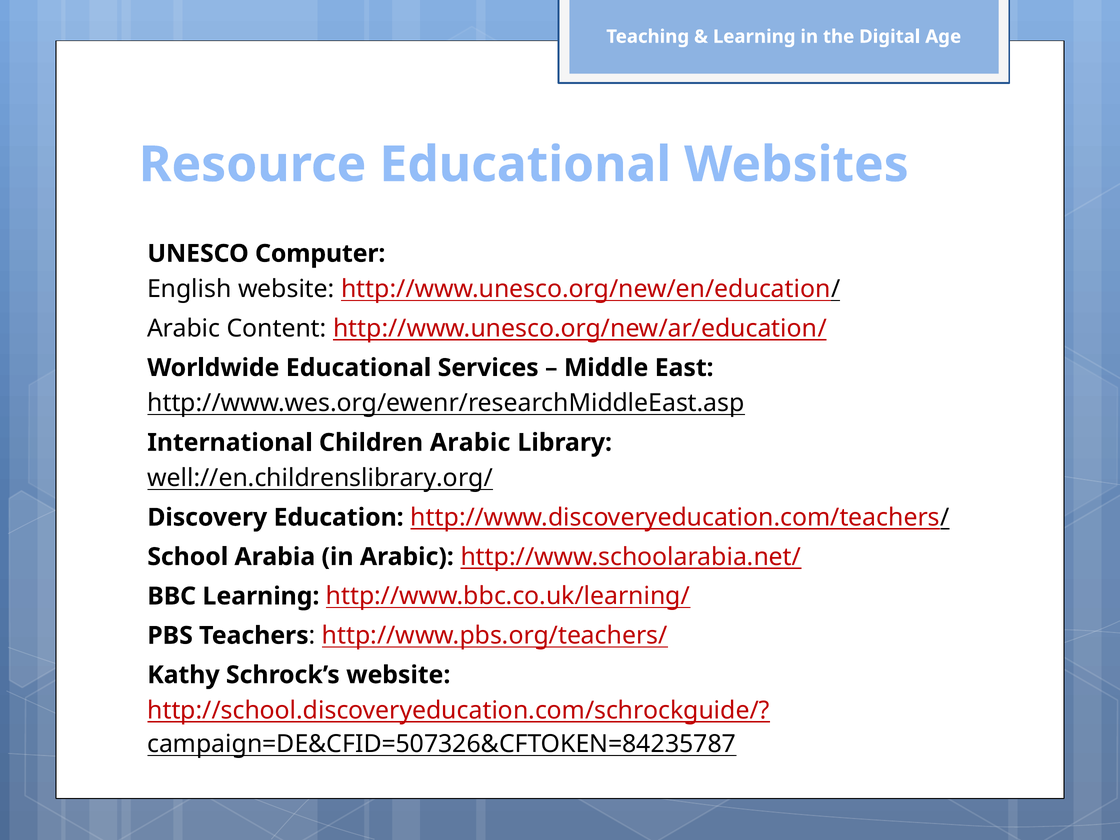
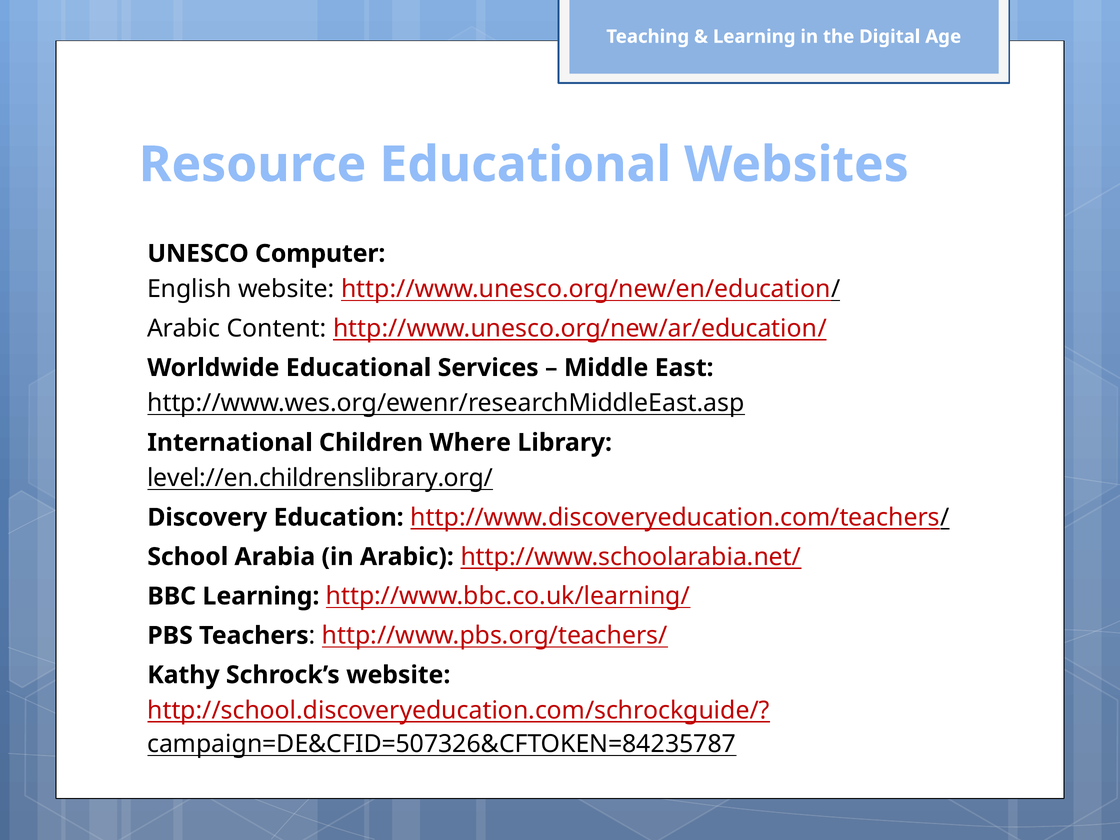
Children Arabic: Arabic -> Where (470, 443)
well://en.childrenslibrary.org/: well://en.childrenslibrary.org/ -> level://en.childrenslibrary.org/ (320, 478)
